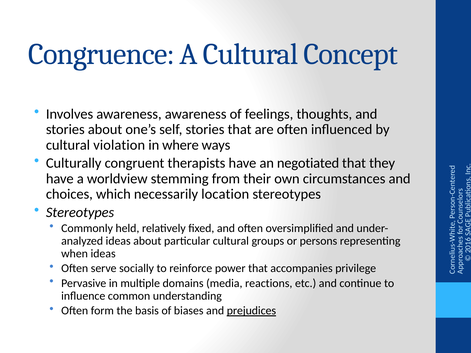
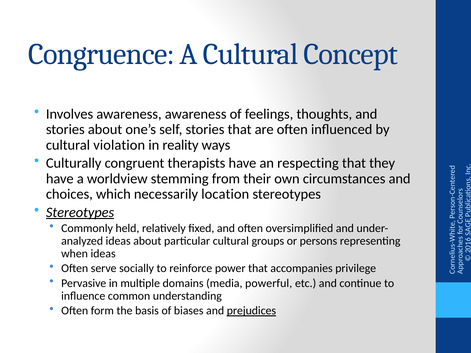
where: where -> reality (180, 145)
negotiated: negotiated -> respecting (308, 163)
Stereotypes underline: none -> present (80, 212)
reactions: reactions -> powerful (269, 283)
